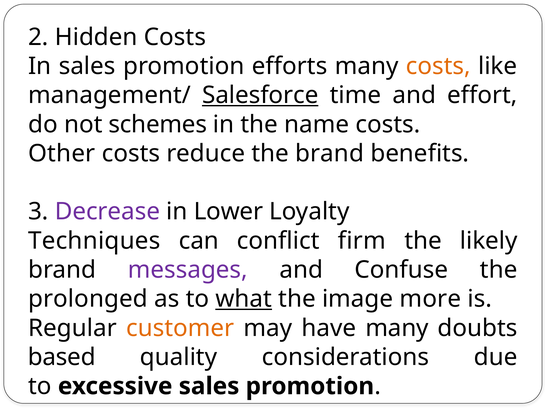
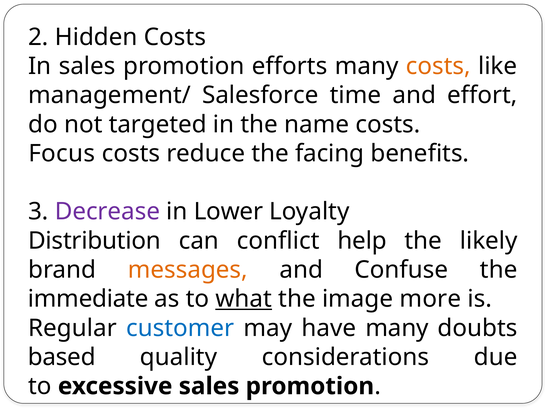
Salesforce underline: present -> none (260, 95)
schemes: schemes -> targeted (158, 125)
Other: Other -> Focus (62, 154)
the brand: brand -> facing (330, 154)
Techniques: Techniques -> Distribution (95, 241)
firm: firm -> help (362, 241)
messages colour: purple -> orange (188, 270)
prolonged: prolonged -> immediate (88, 299)
customer colour: orange -> blue (180, 328)
